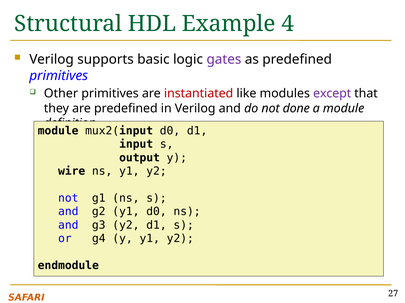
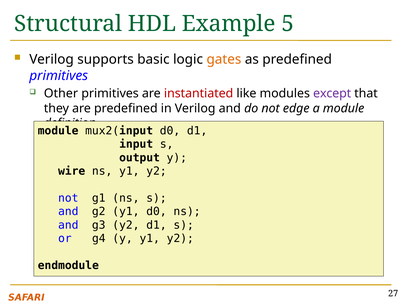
4: 4 -> 5 (288, 24)
gates colour: purple -> orange (224, 60)
done: done -> edge (296, 109)
